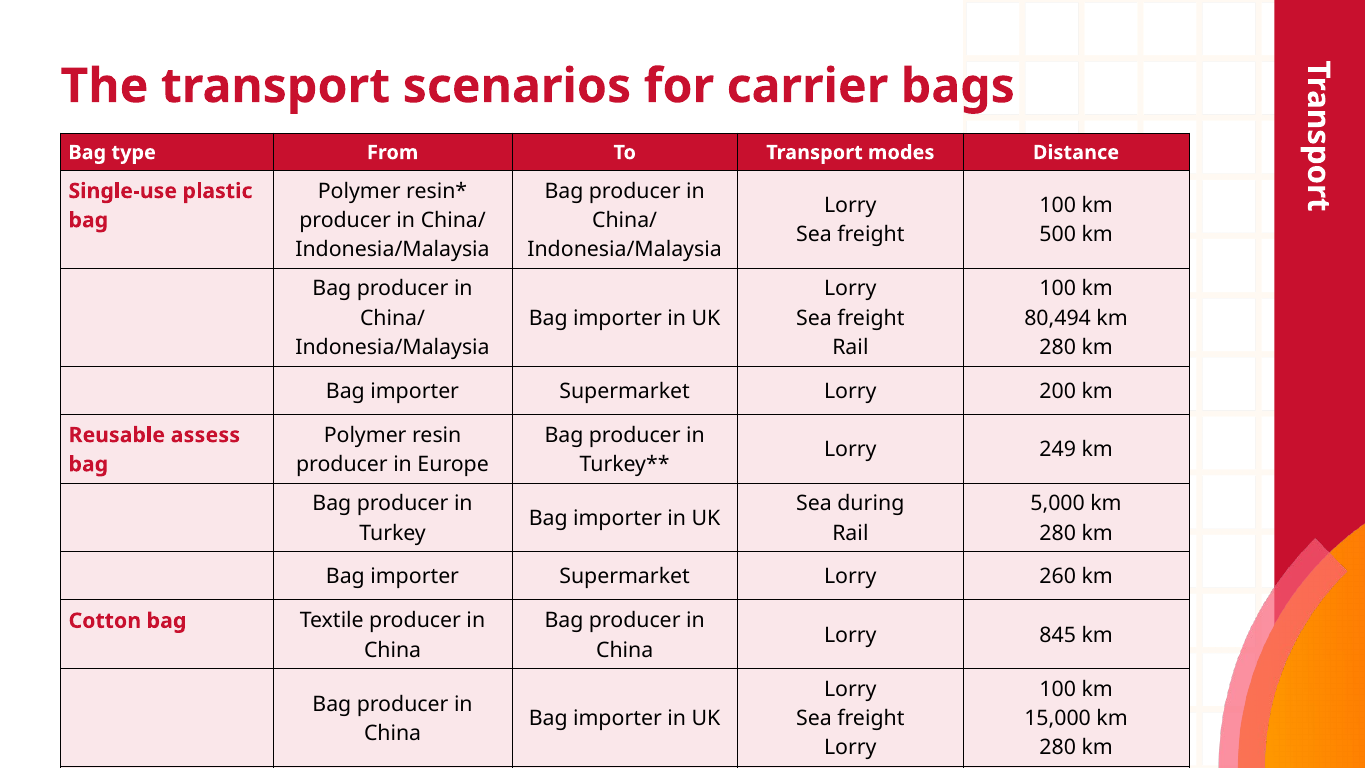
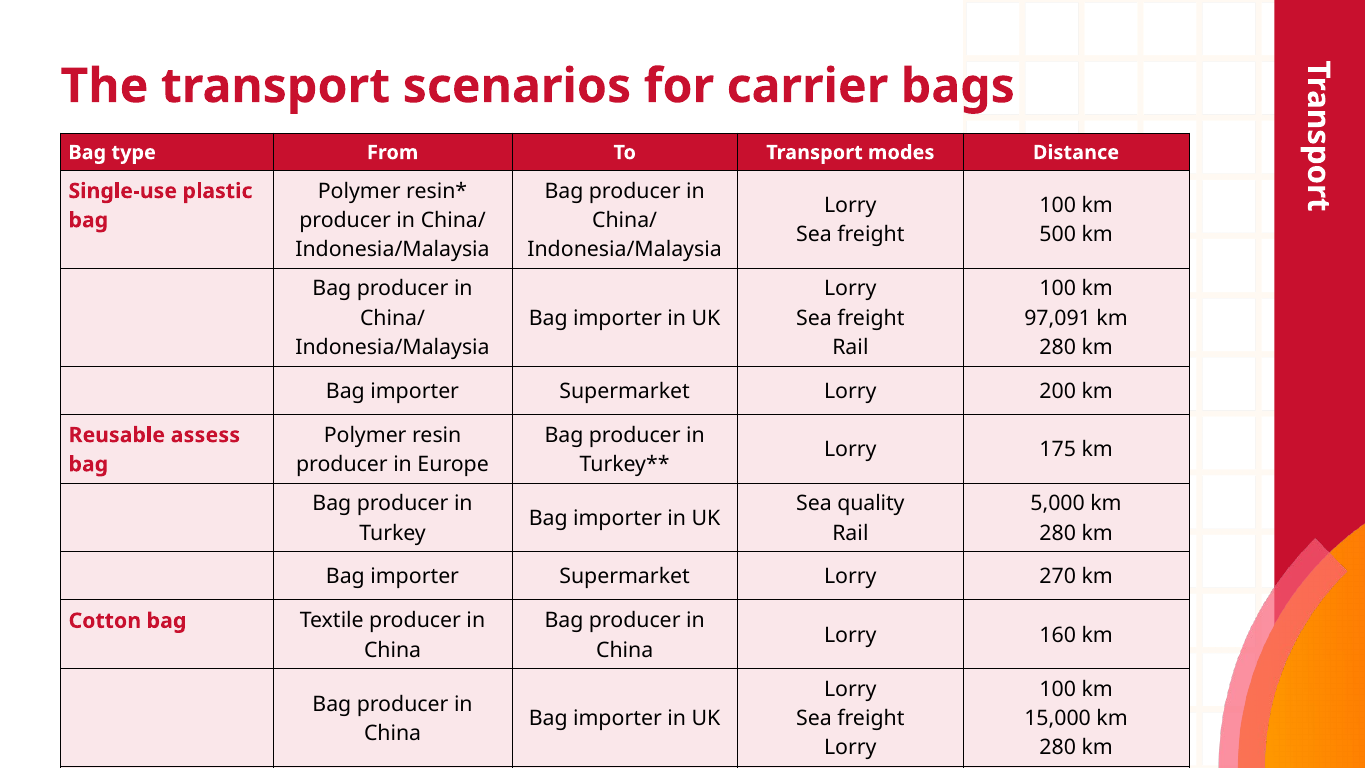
80,494: 80,494 -> 97,091 (1058, 318)
249: 249 -> 175 (1058, 450)
during: during -> quality (871, 504)
260: 260 -> 270 (1058, 577)
845: 845 -> 160 (1058, 635)
